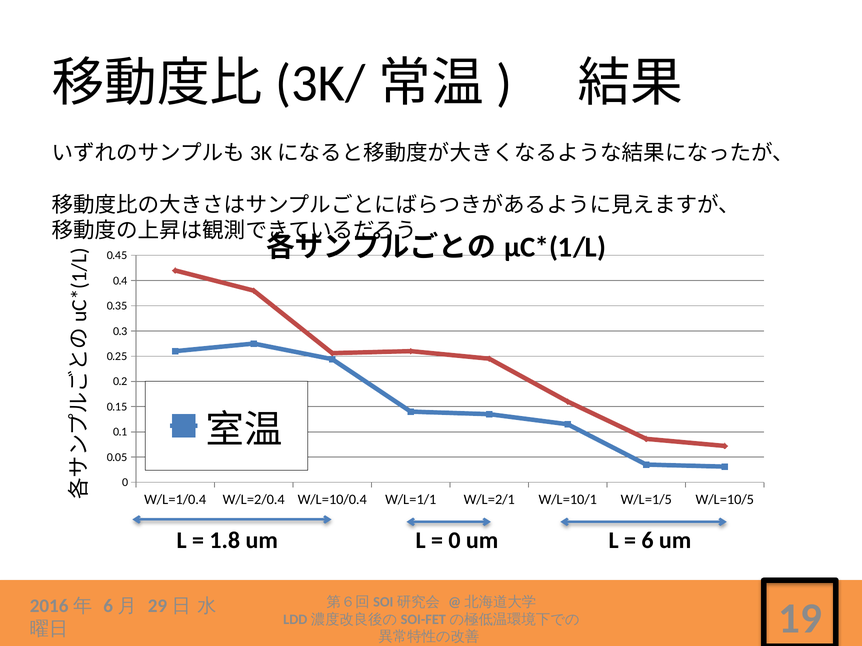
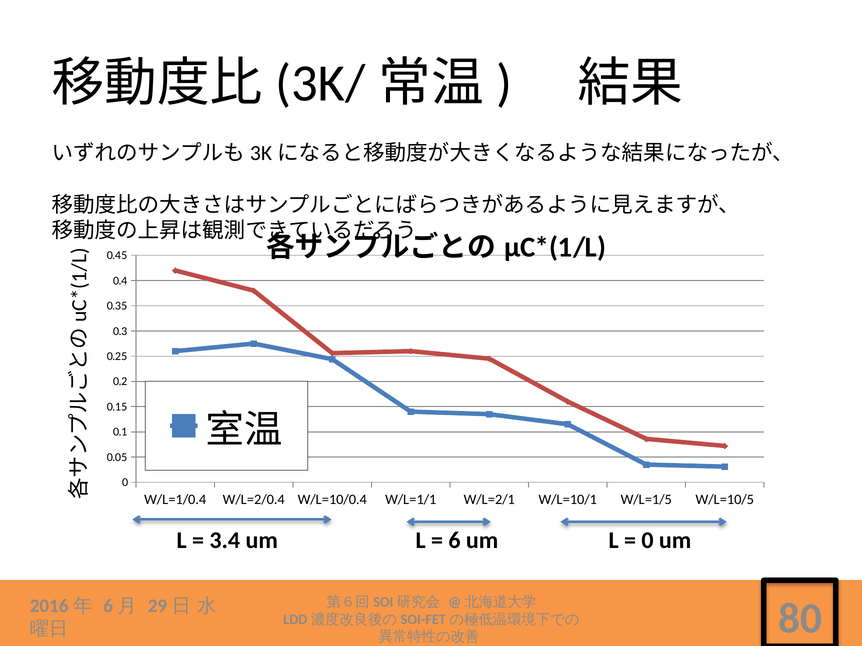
1.8: 1.8 -> 3.4 (225, 541)
0: 0 -> 6 (454, 541)
6: 6 -> 0 (647, 541)
19: 19 -> 80 (800, 619)
